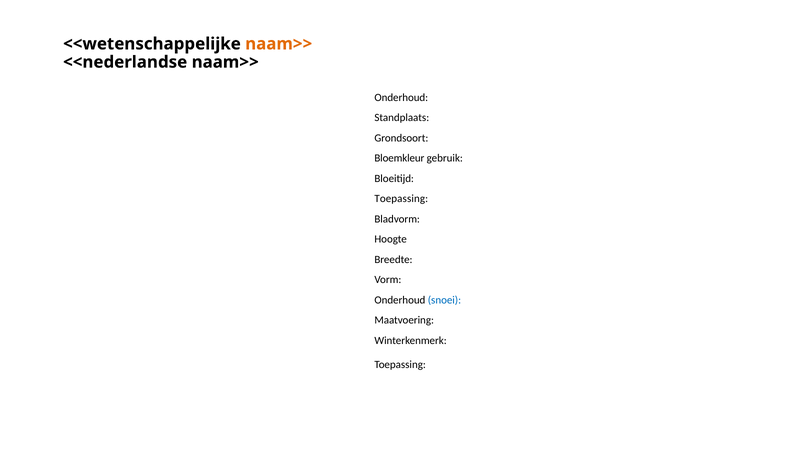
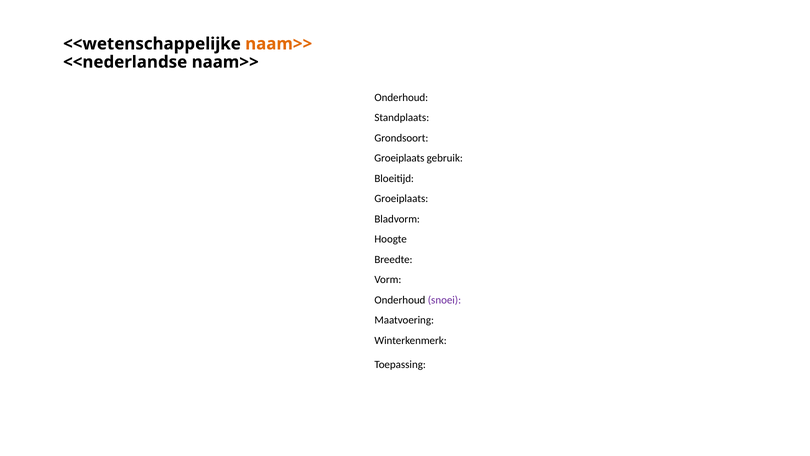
Bloemkleur: Bloemkleur -> Groeiplaats (399, 158)
Toepassing: Toepassing -> Groeiplaats (401, 199)
snoei colour: blue -> purple (444, 300)
